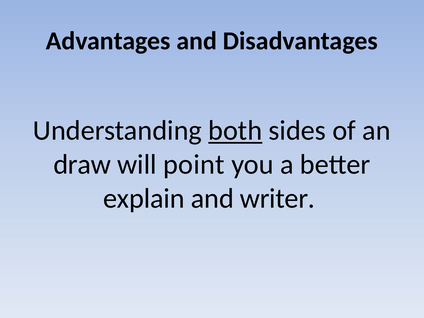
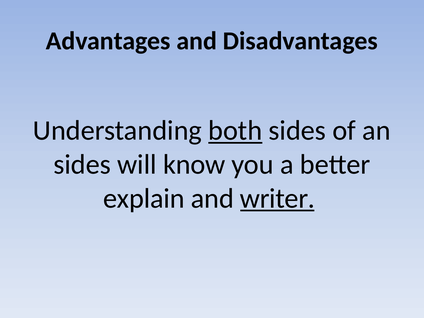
draw: draw -> sides (82, 165)
point: point -> know (194, 165)
writer underline: none -> present (277, 198)
